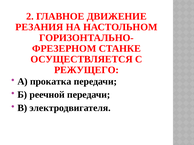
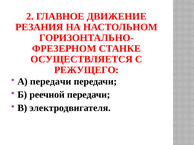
А прокатка: прокатка -> передачи (51, 82)
